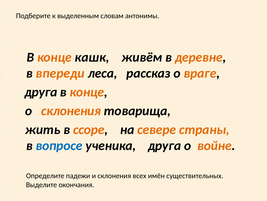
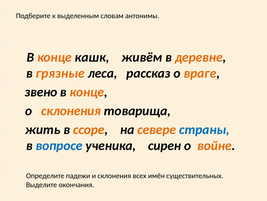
впереди: впереди -> грязные (60, 73)
друга: друга -> звено (41, 92)
страны colour: orange -> blue (204, 129)
ученика друга: друга -> сирен (165, 145)
